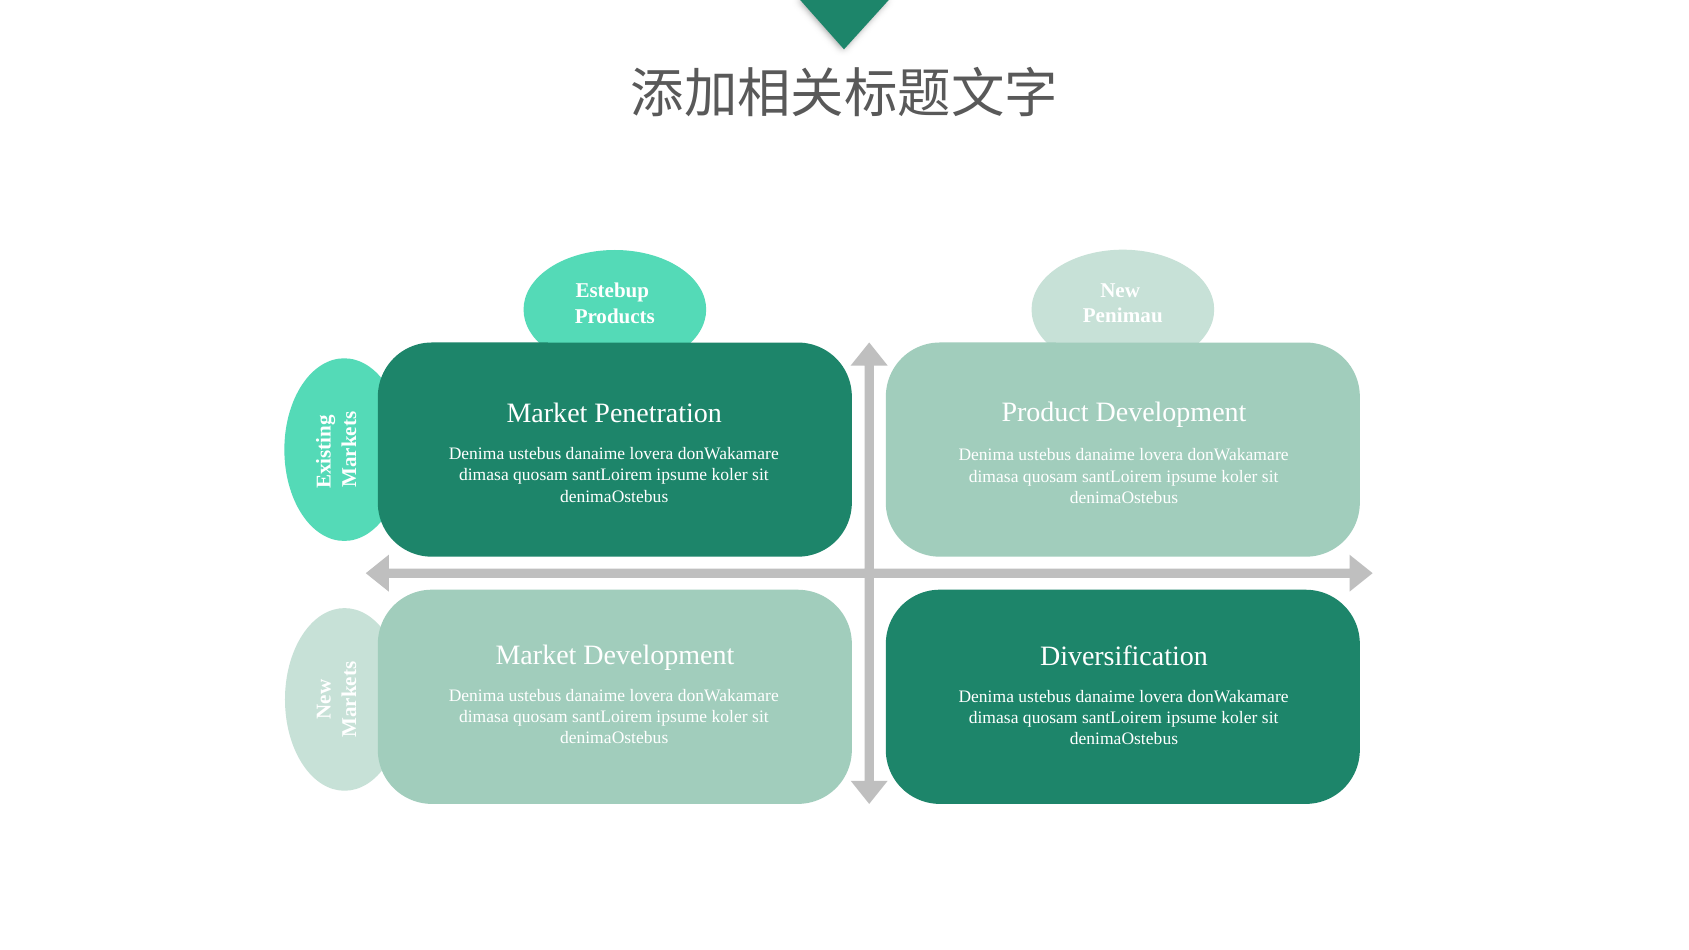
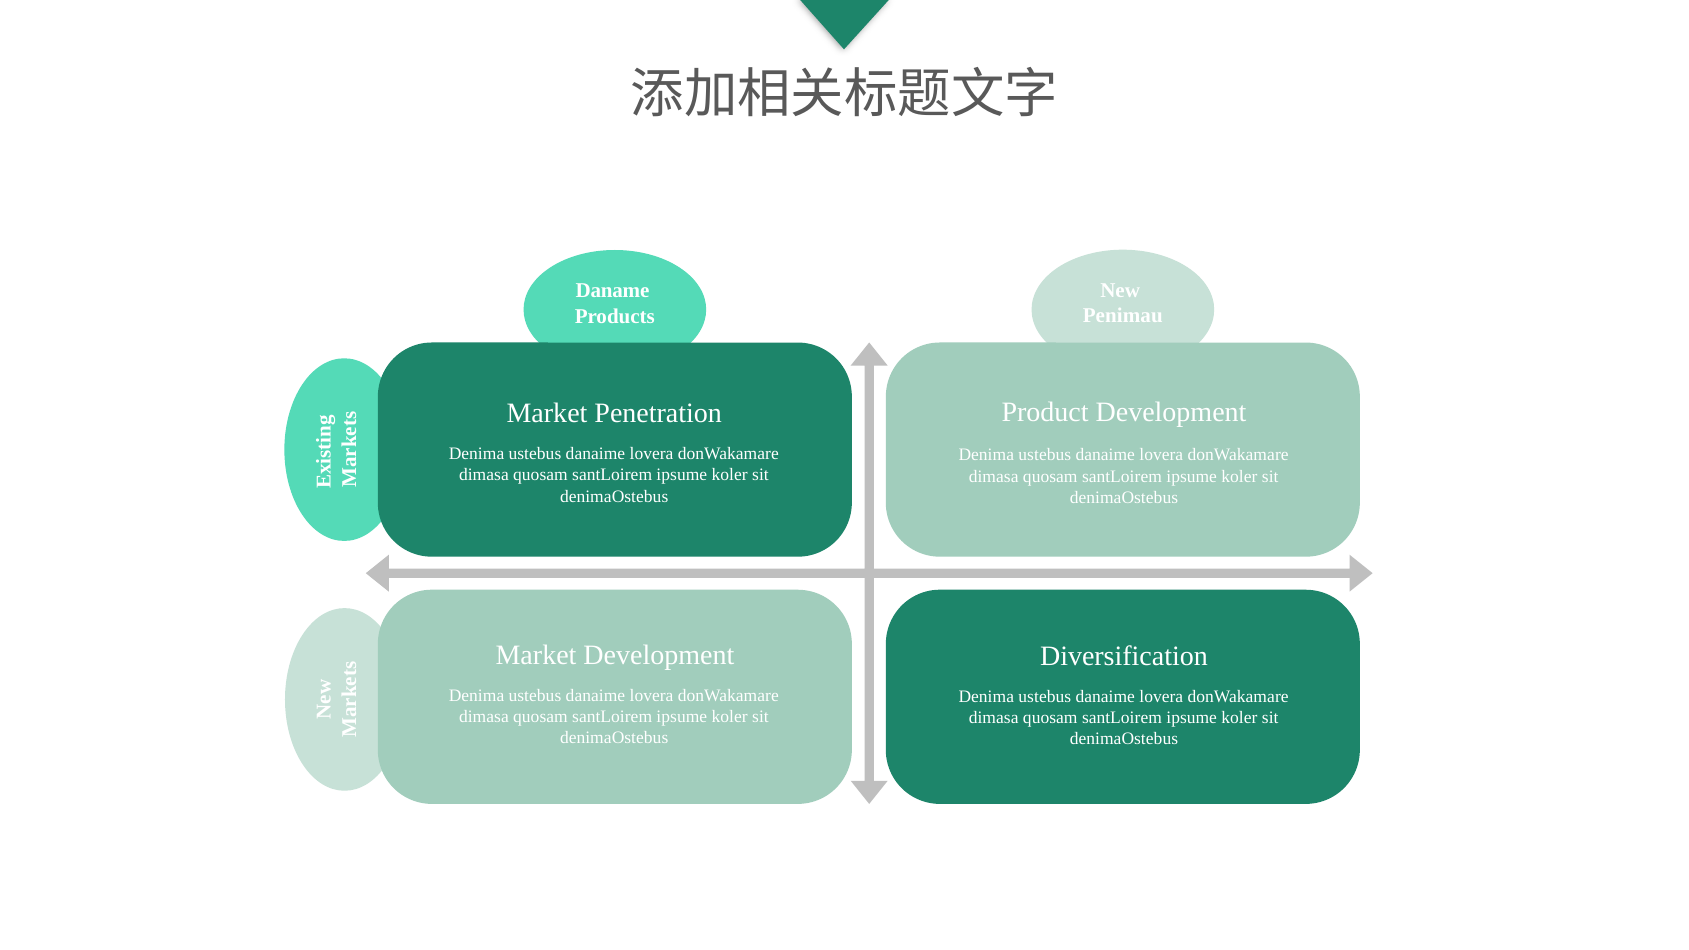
Estebup: Estebup -> Daname (612, 291)
